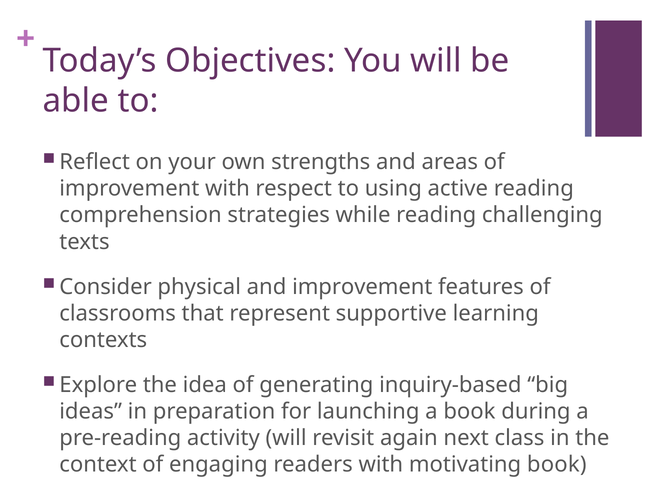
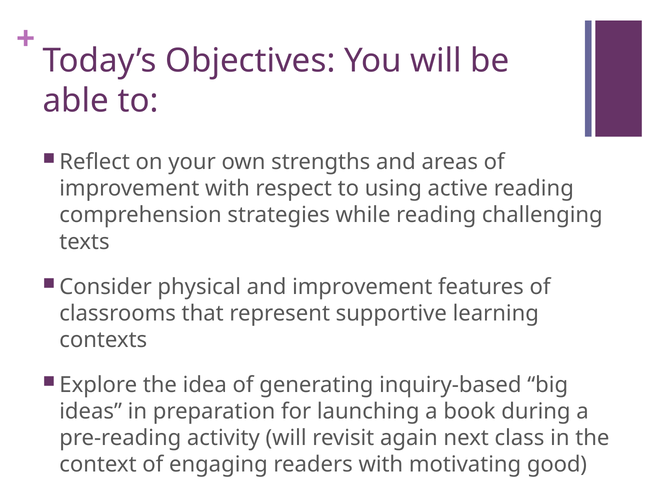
motivating book: book -> good (557, 464)
